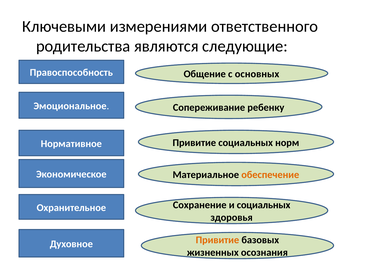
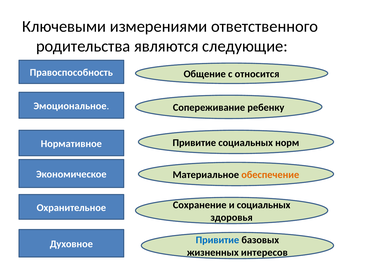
основных: основных -> относится (257, 74)
Привитие colour: orange -> blue (217, 240)
осознания: осознания -> интересов (264, 252)
